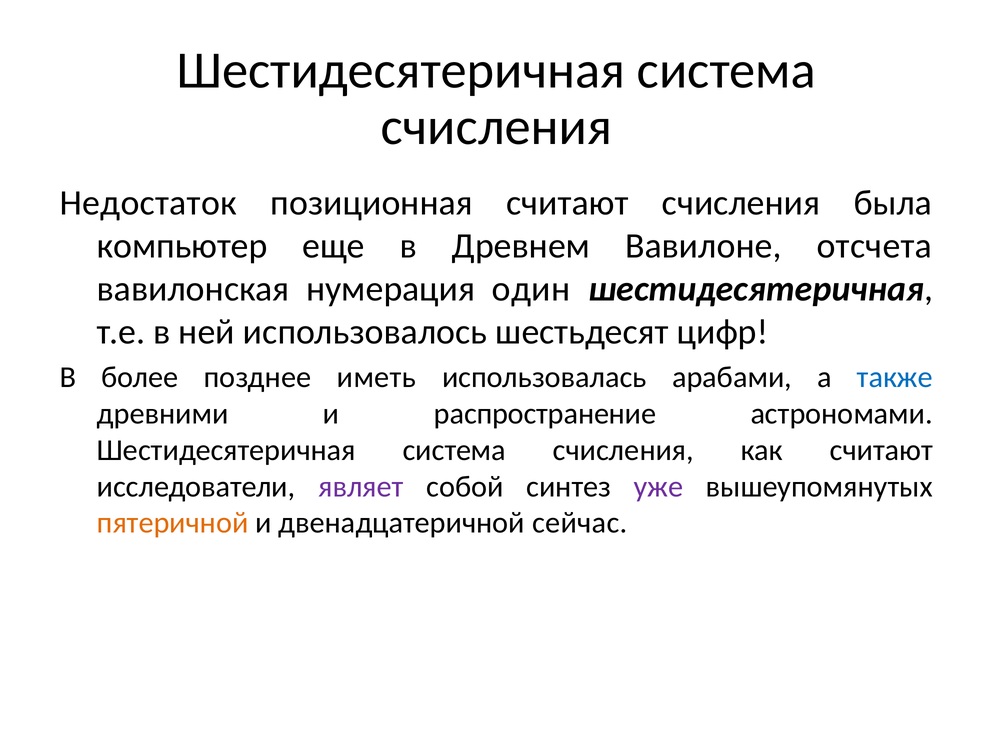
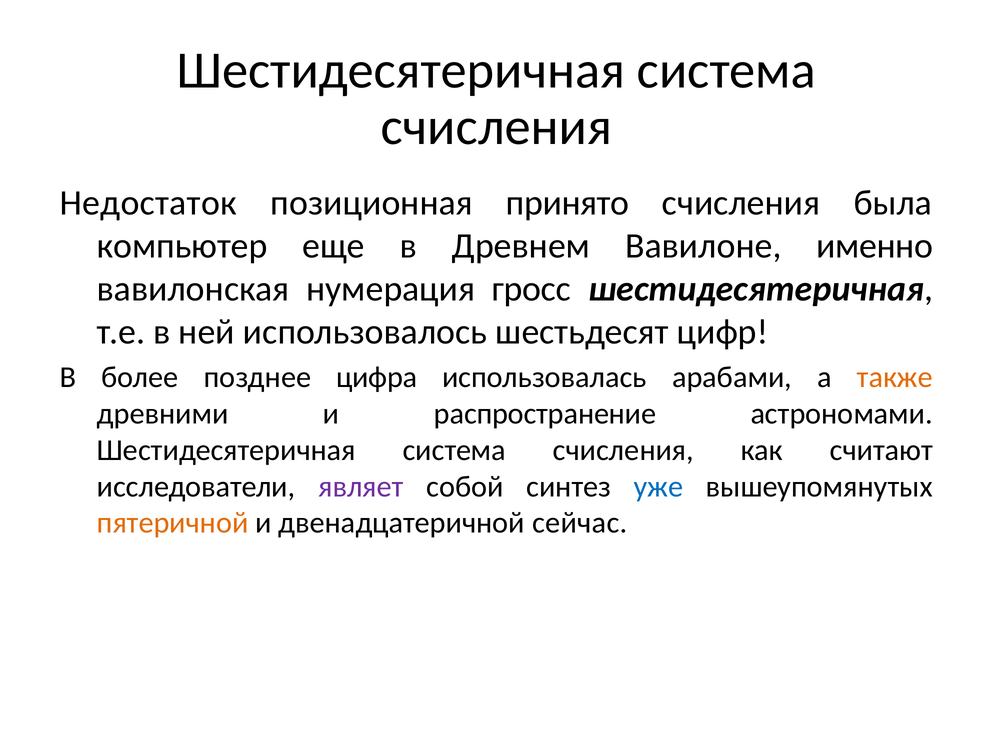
позиционная считают: считают -> принято (568, 203)
отсчета: отсчета -> именно (875, 246)
один: один -> гросс (531, 289)
иметь: иметь -> цифра (377, 377)
также colour: blue -> orange (895, 377)
уже colour: purple -> blue (658, 486)
